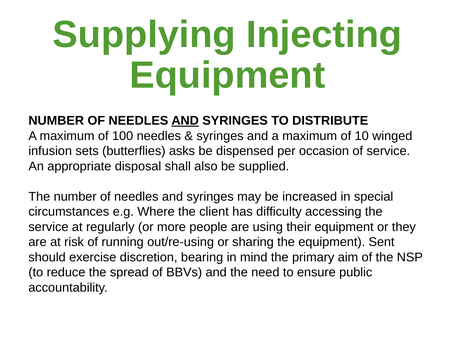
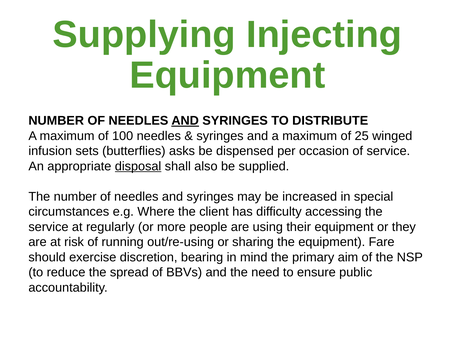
10: 10 -> 25 (362, 136)
disposal underline: none -> present (138, 166)
Sent: Sent -> Fare (382, 242)
